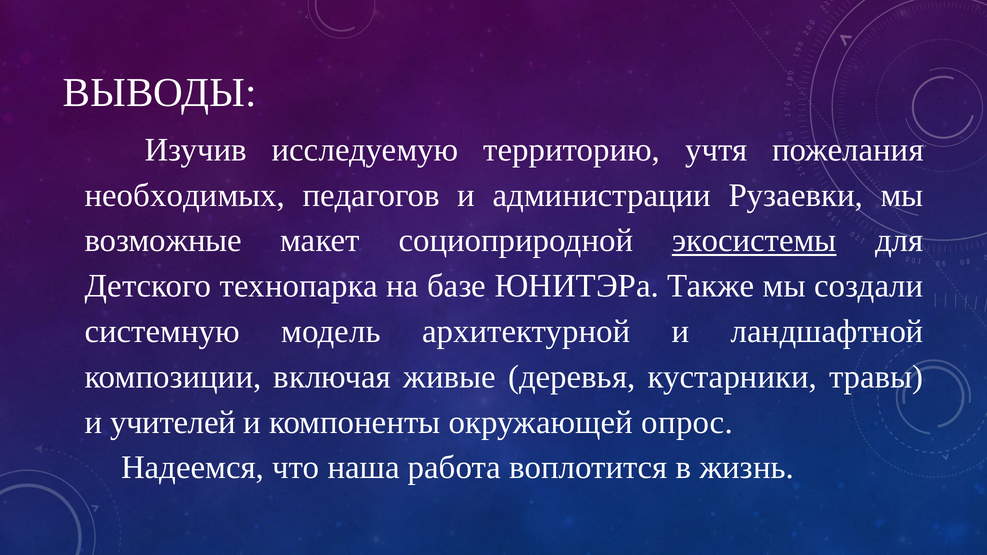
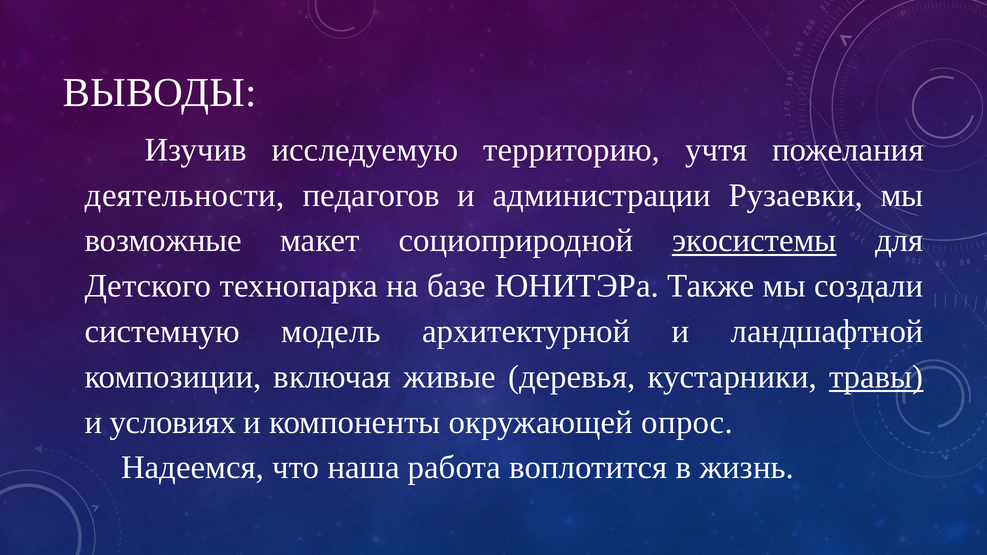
необходимых: необходимых -> деятельности (185, 195)
травы underline: none -> present (876, 377)
учителей: учителей -> условиях (173, 422)
